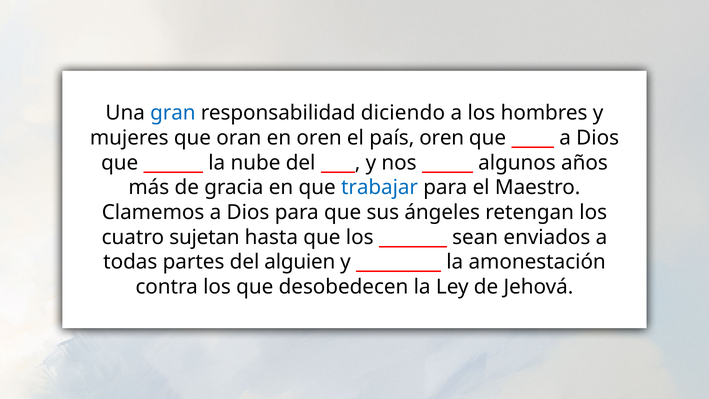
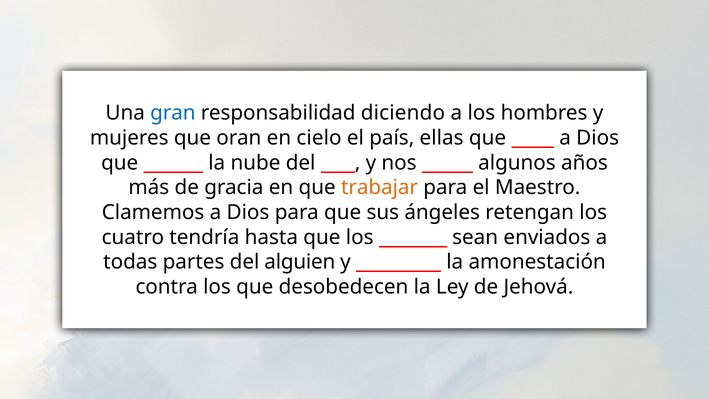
en oren: oren -> cielo (319, 138)
país oren: oren -> ellas (442, 138)
trabajar colour: blue -> orange (380, 187)
sujetan: sujetan -> tendría (204, 237)
